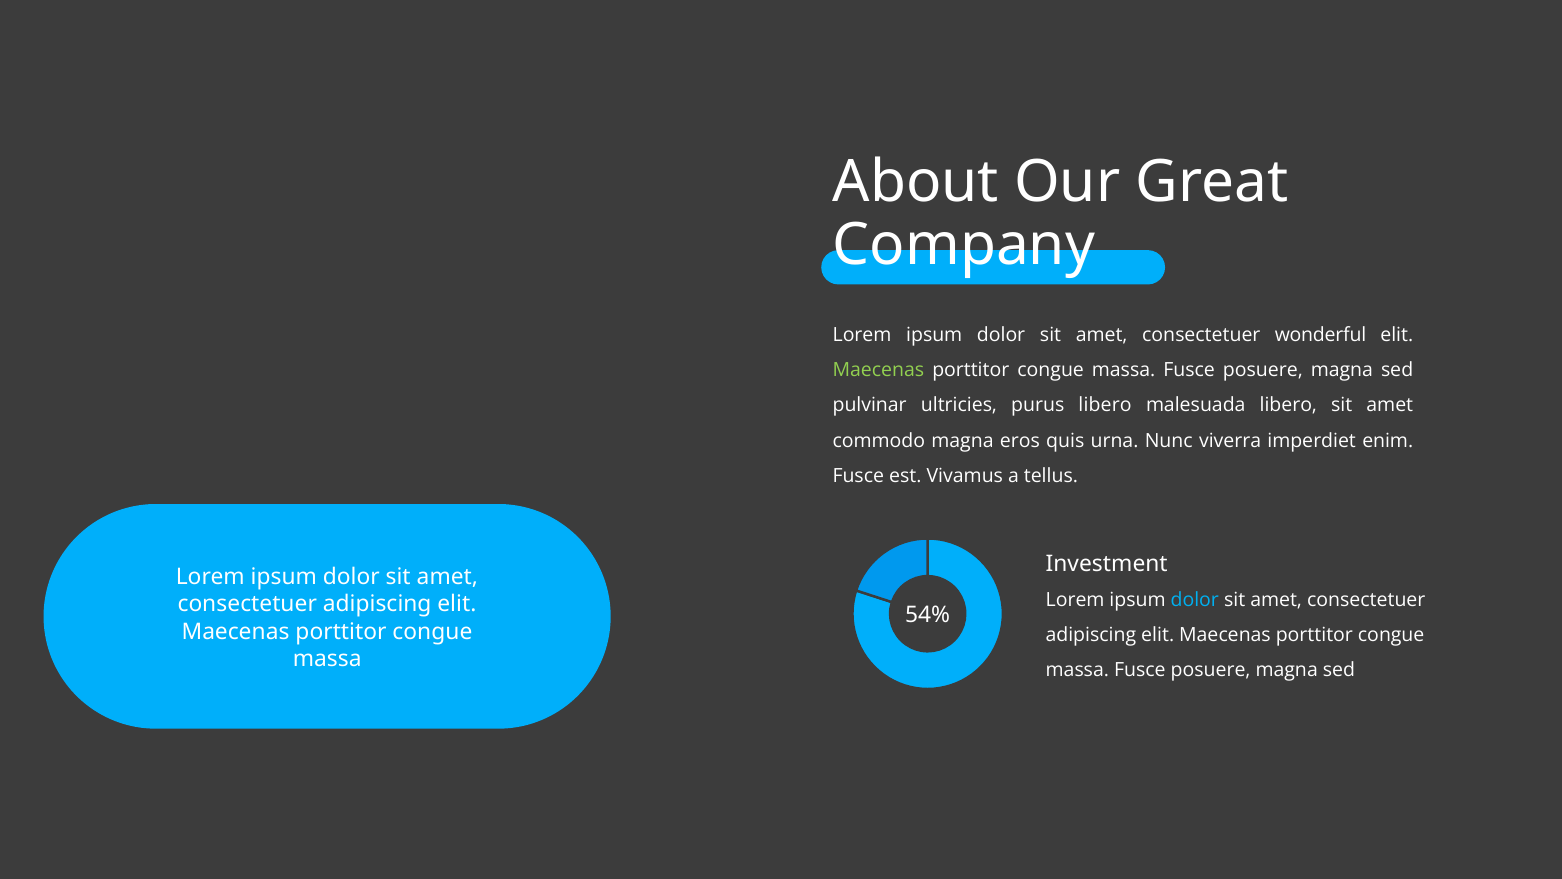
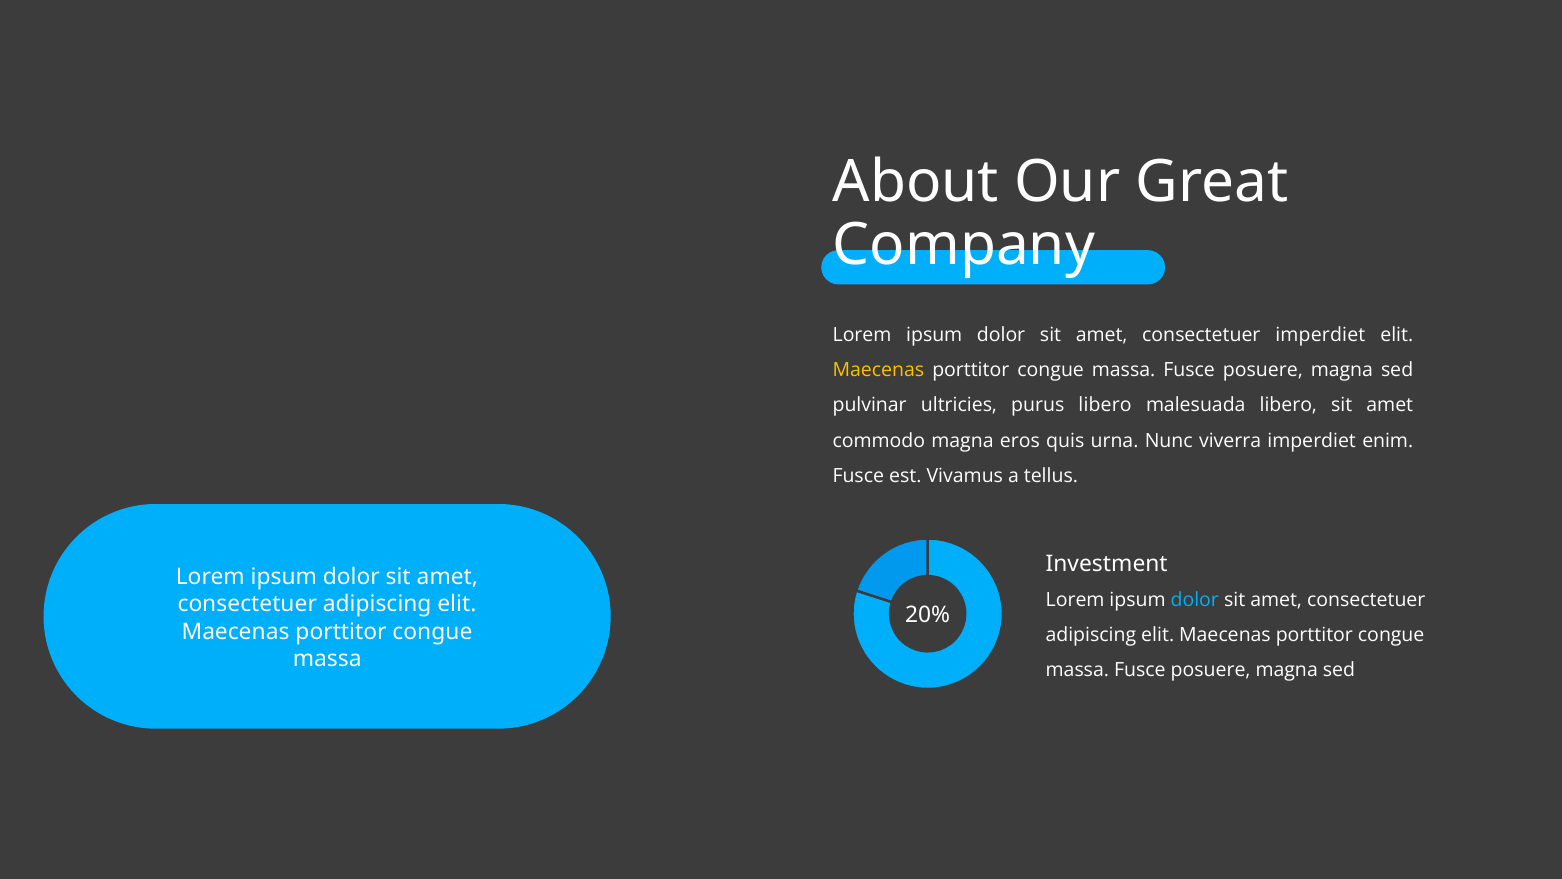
consectetuer wonderful: wonderful -> imperdiet (1320, 335)
Maecenas colour: light green -> yellow (878, 370)
54%: 54% -> 20% (928, 615)
